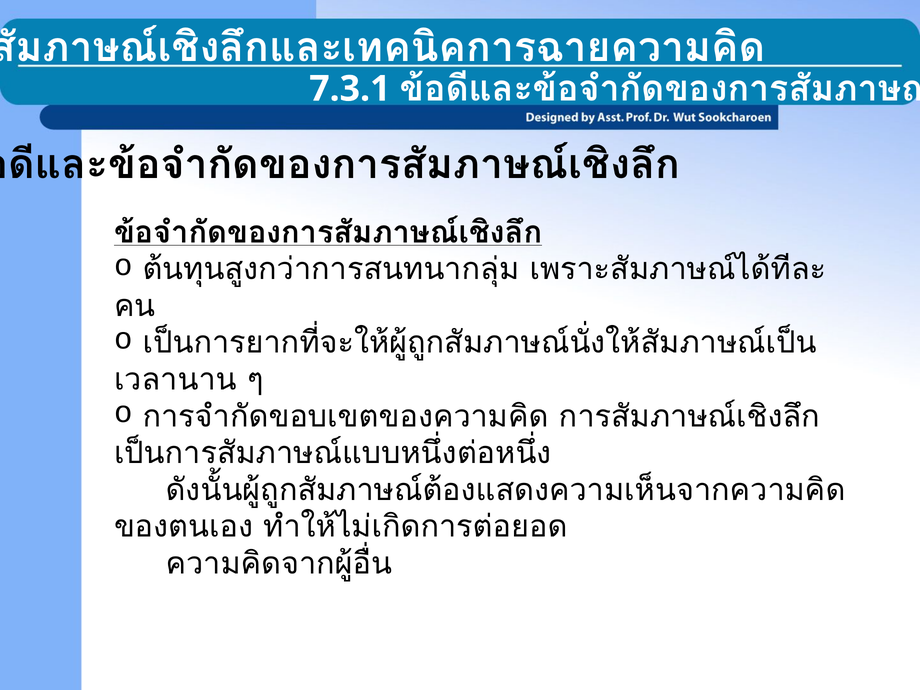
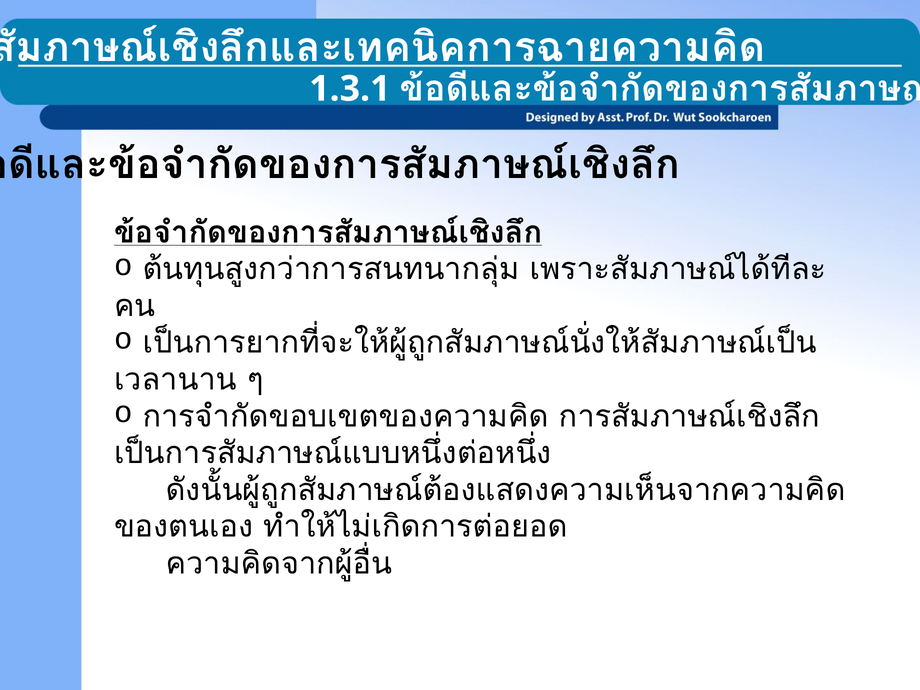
7.3.1: 7.3.1 -> 1.3.1 (350, 89)
